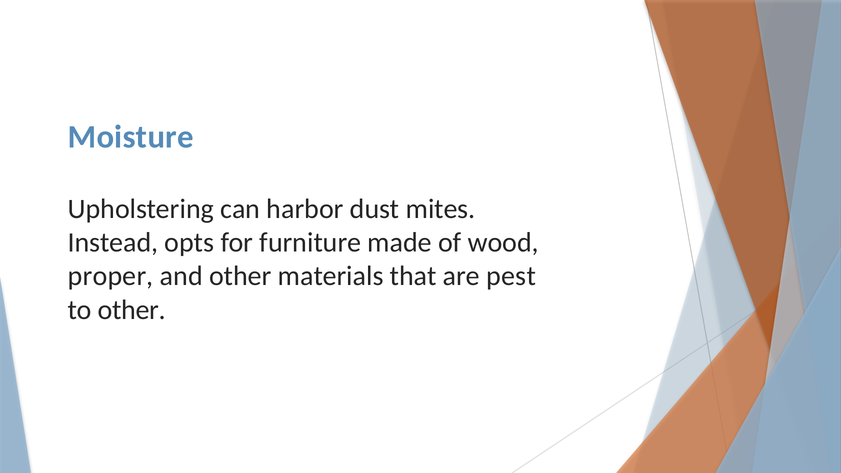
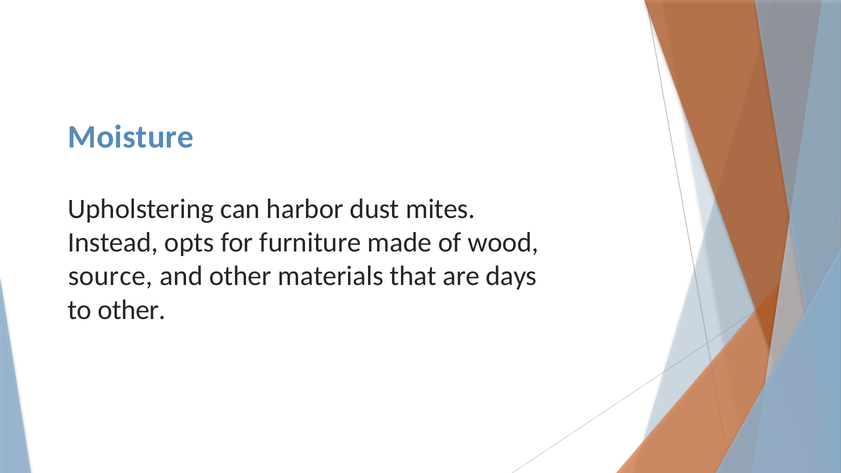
proper: proper -> source (111, 276)
pest: pest -> days (511, 276)
